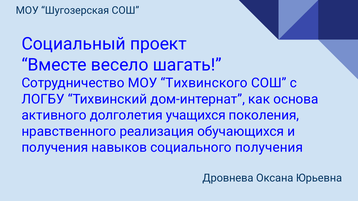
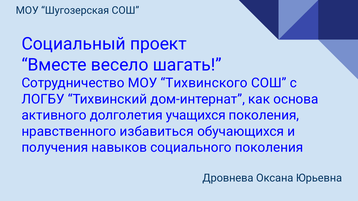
реализация: реализация -> избавиться (157, 132)
социального получения: получения -> поколения (269, 148)
